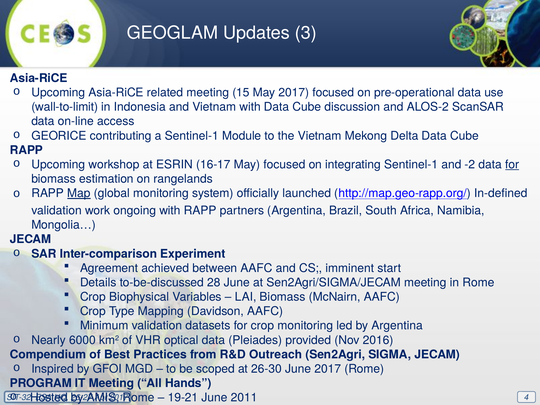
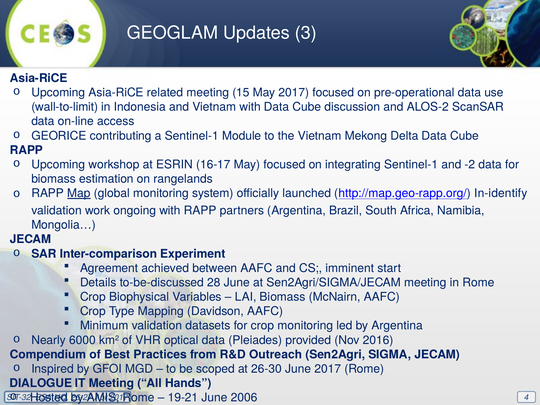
for underline: present -> none (512, 165)
In-defined: In-defined -> In-identify (501, 193)
PROGRAM: PROGRAM -> DIALOGUE (41, 383)
2011: 2011 -> 2006 (244, 398)
